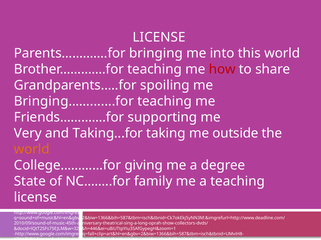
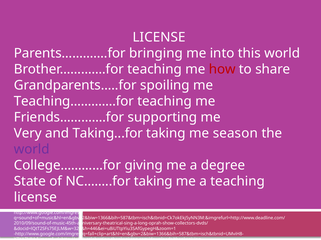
Bringing…….......for: Bringing…….......for -> Teaching…….......for (74, 101)
outside: outside -> season (235, 134)
world colour: orange -> purple (32, 150)
NC……..for family: family -> taking (153, 182)
